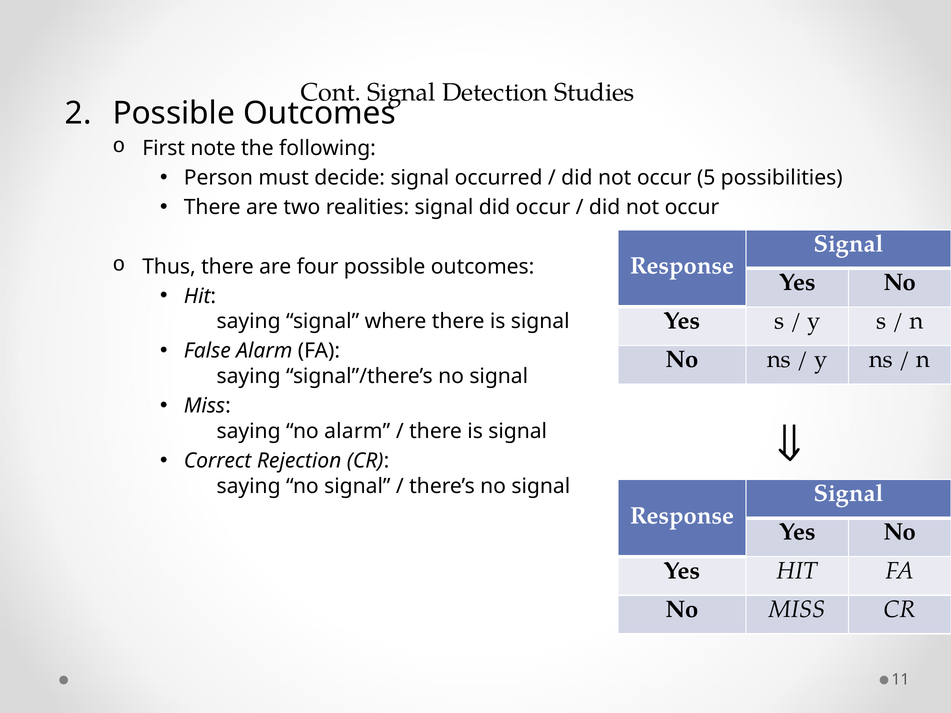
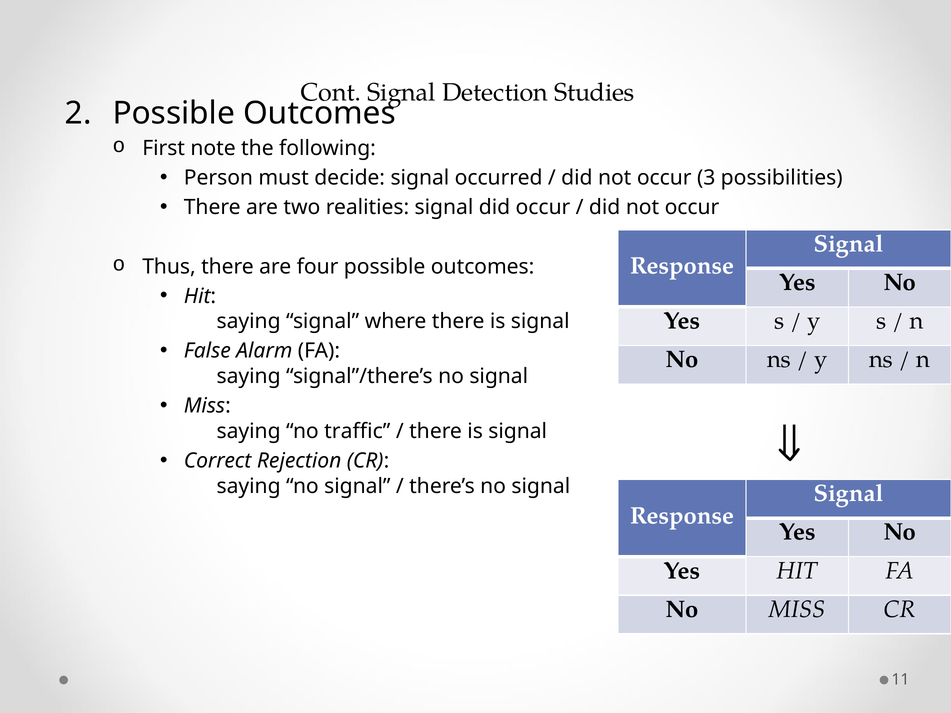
5: 5 -> 3 (706, 178)
no alarm: alarm -> traffic (357, 431)
